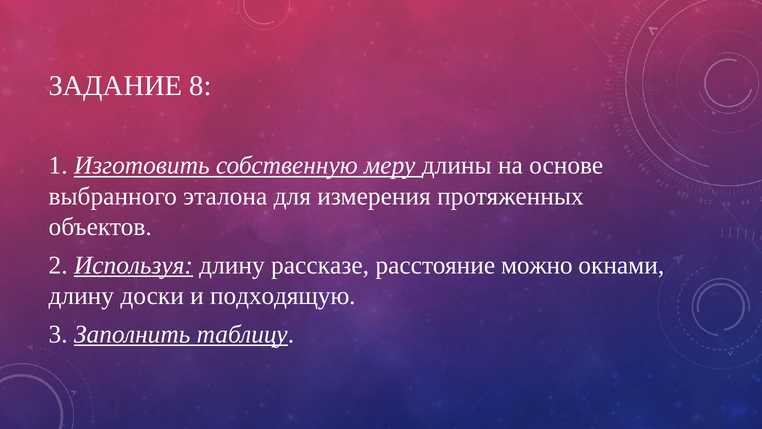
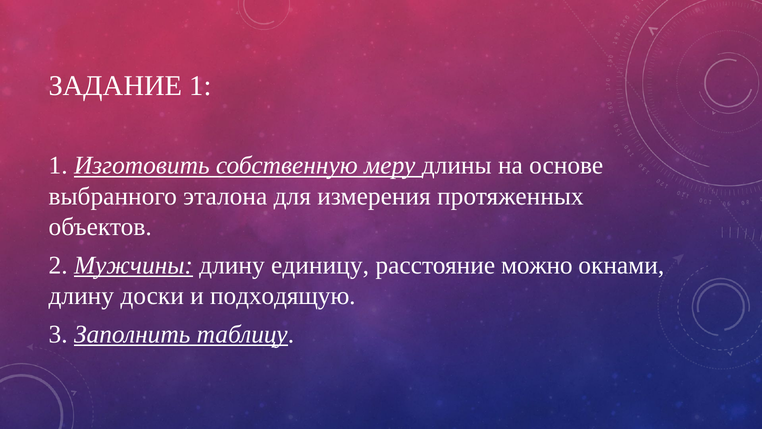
ЗАДАНИЕ 8: 8 -> 1 (200, 86)
Используя: Используя -> Мужчины (133, 265)
рассказе: рассказе -> единицу (320, 265)
